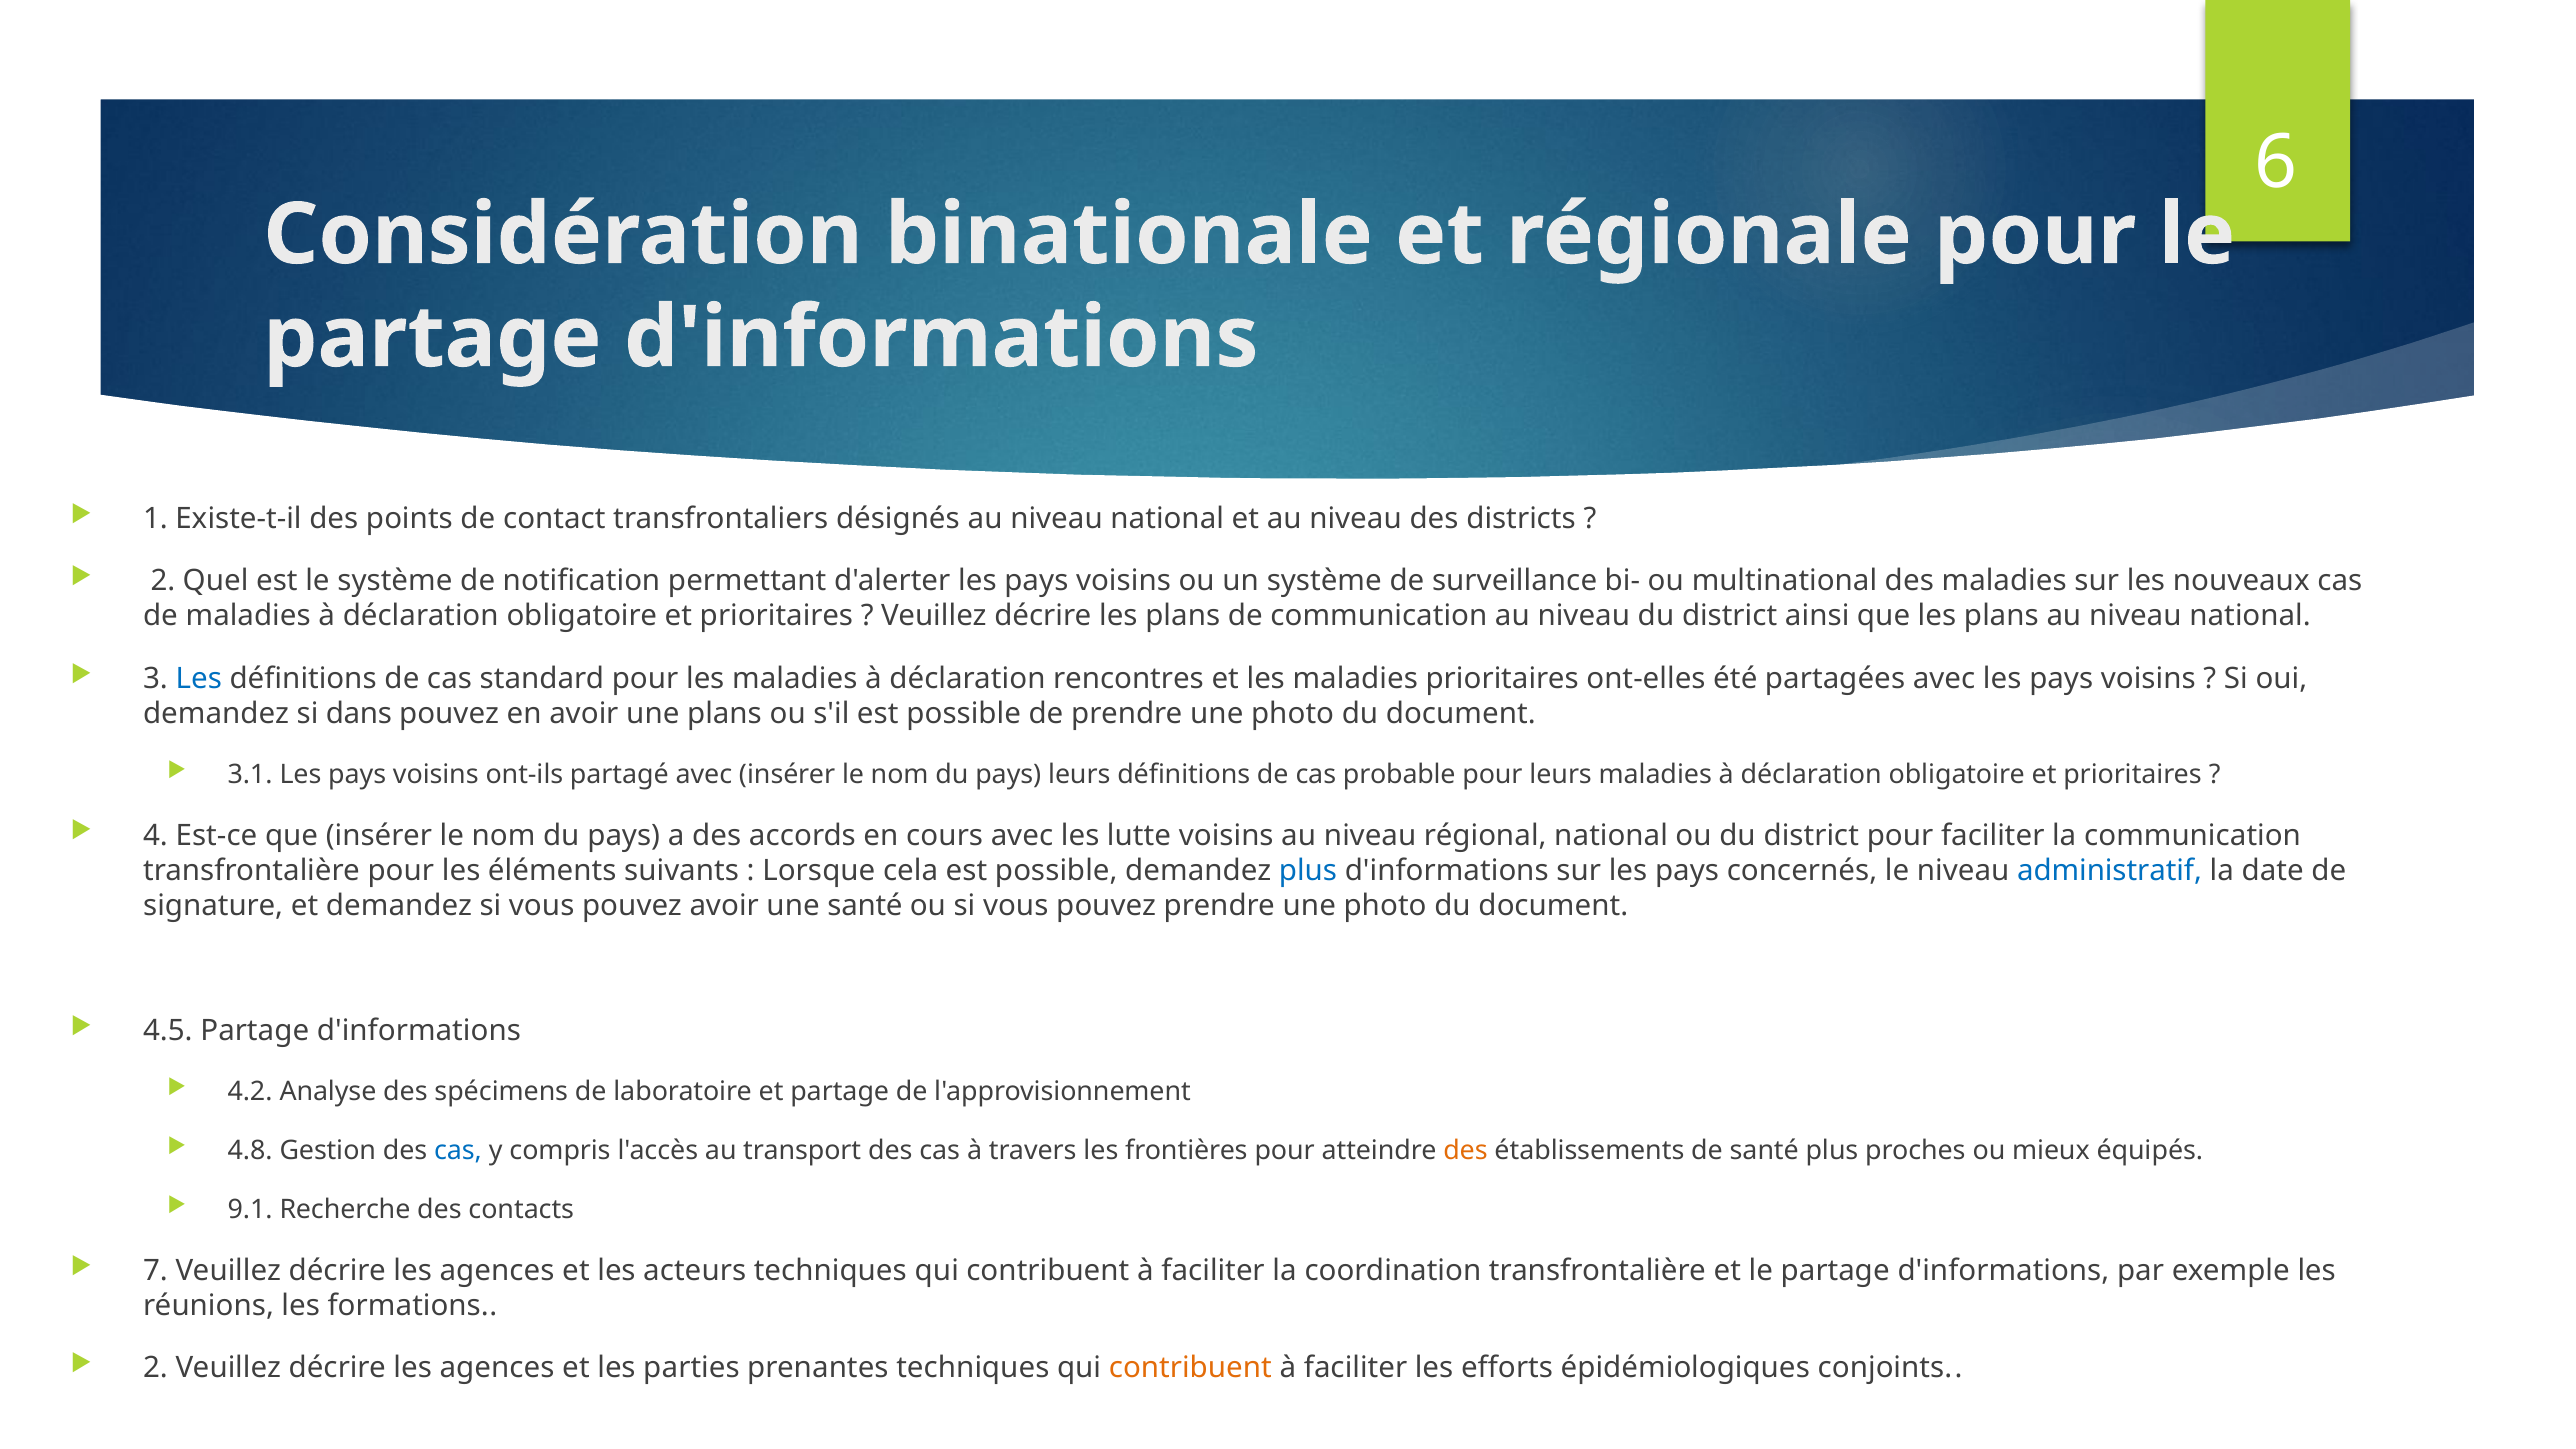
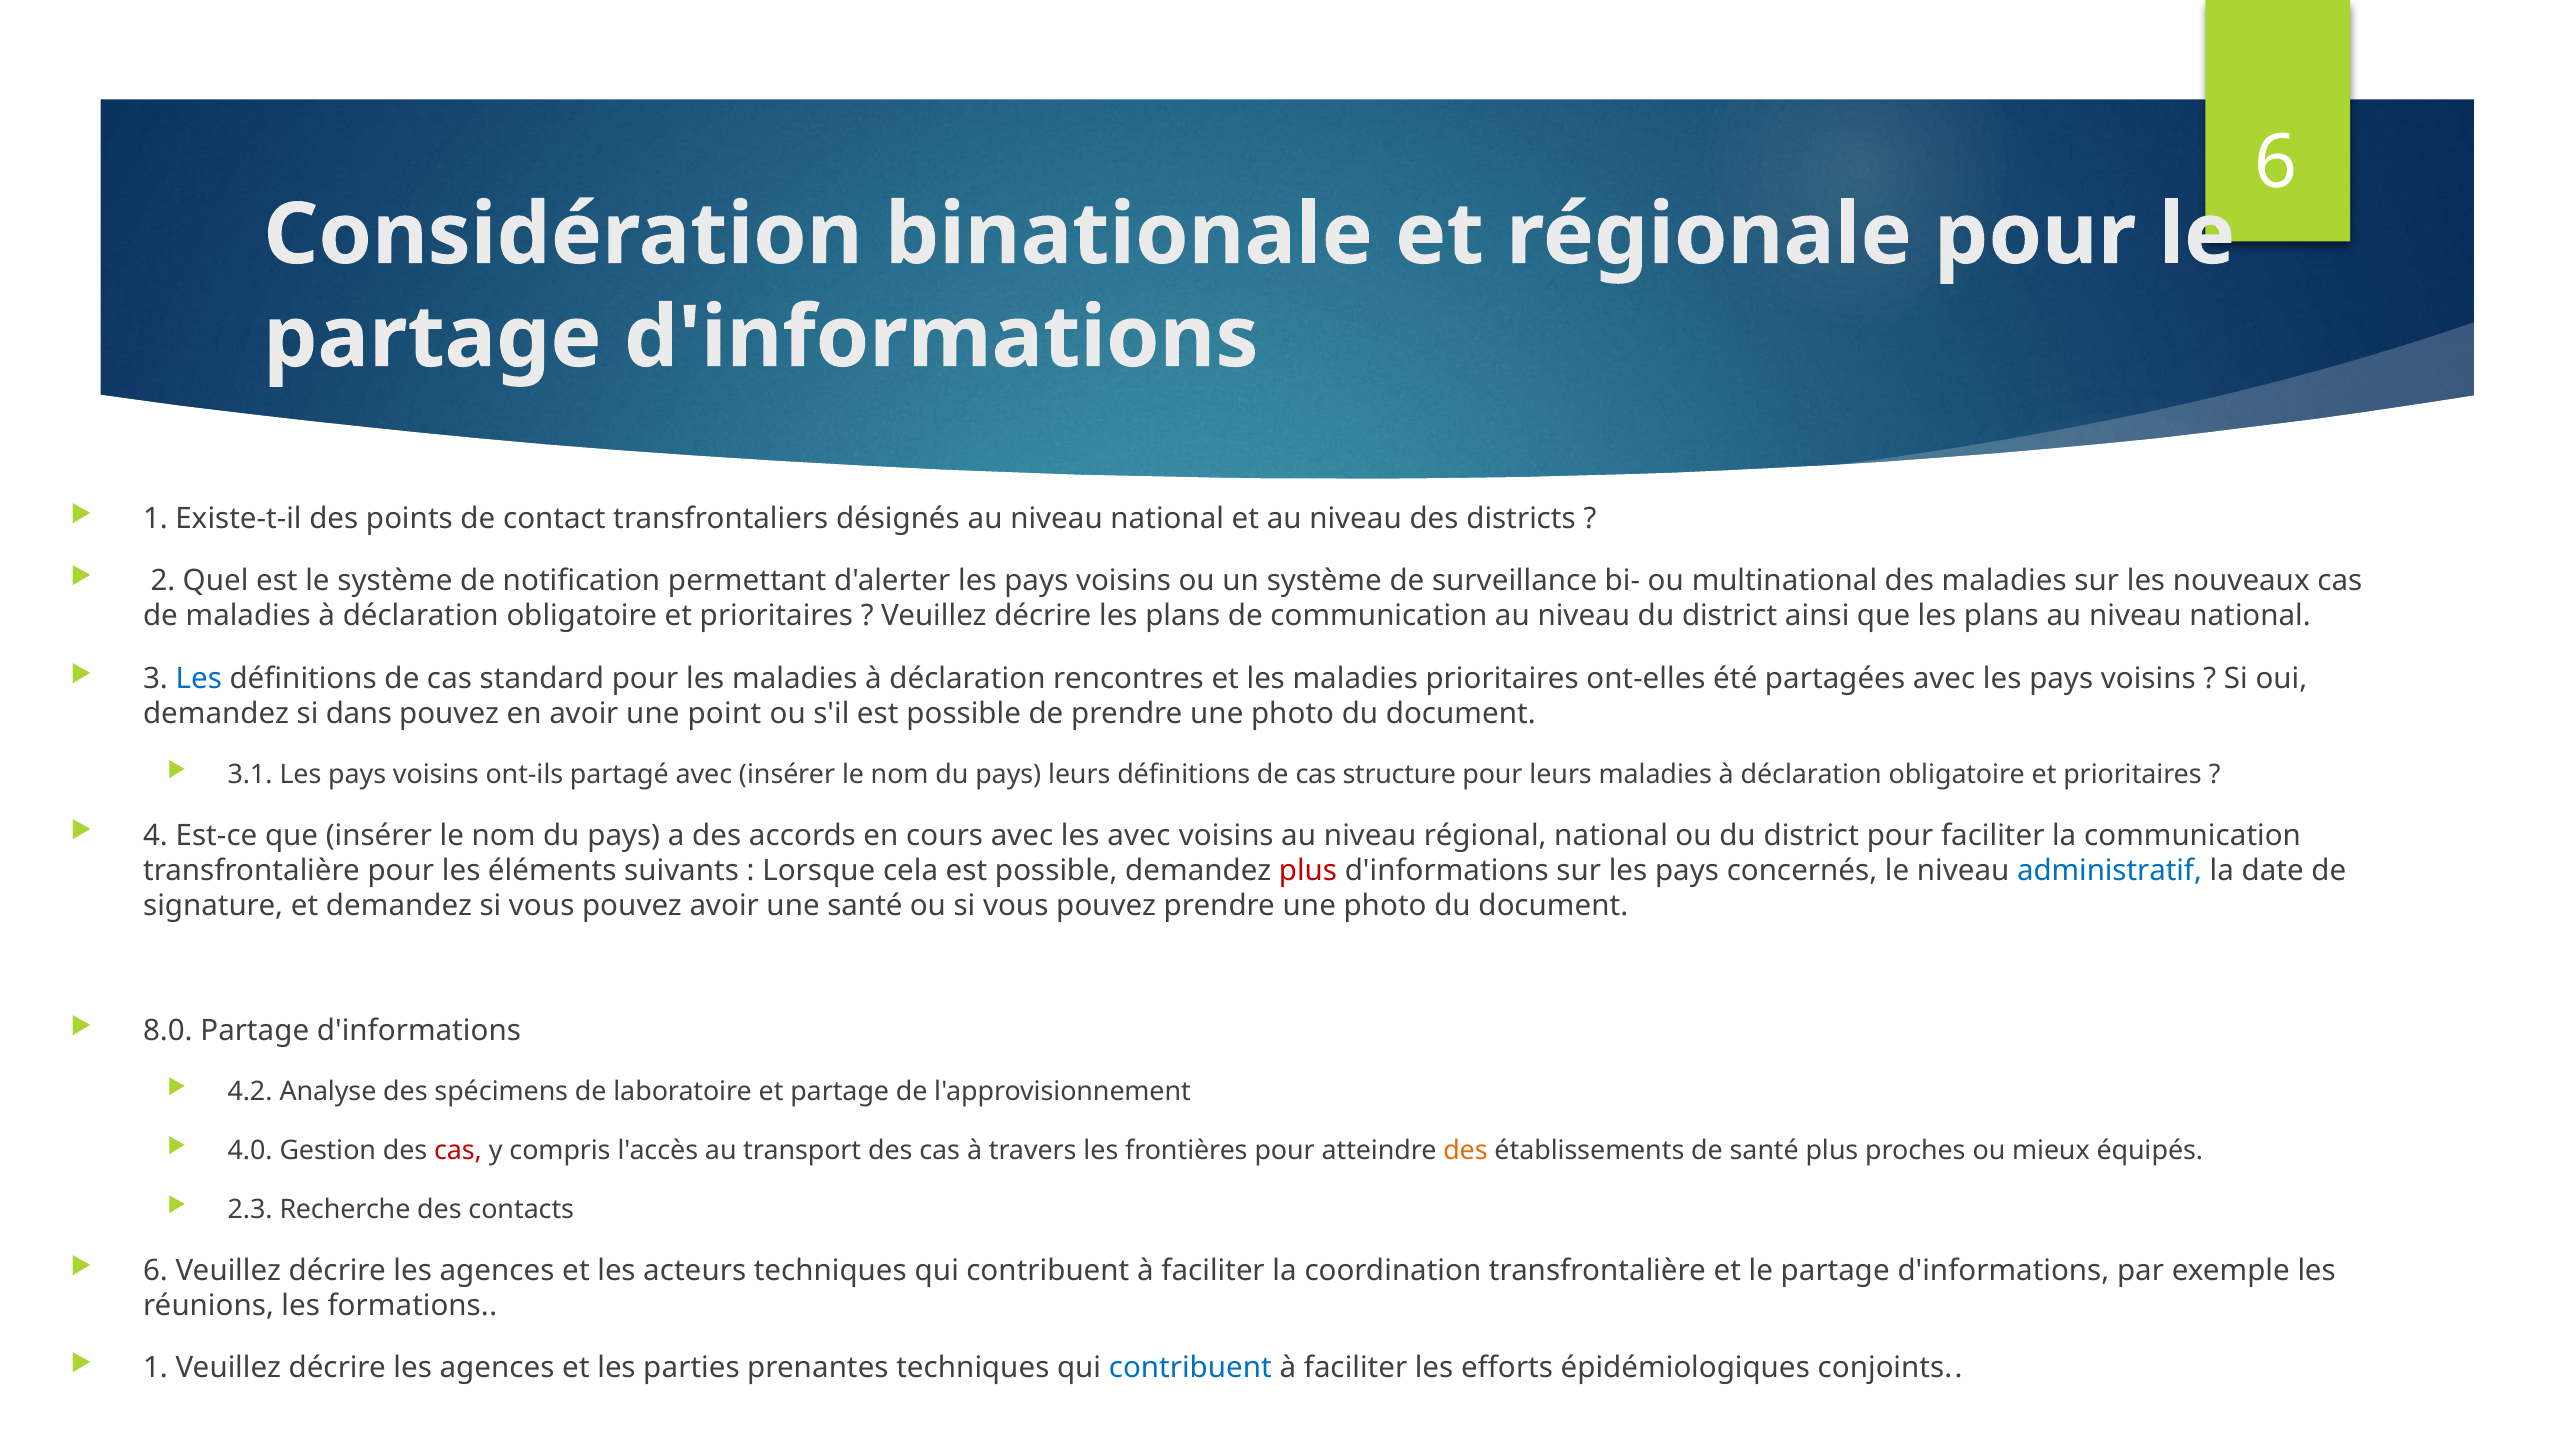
une plans: plans -> point (724, 714)
probable: probable -> structure (1399, 774)
les lutte: lutte -> avec (1139, 835)
plus colour: blue -> red (1308, 871)
4.5: 4.5 -> 8.0 (168, 1031)
4.8: 4.8 -> 4.0 (250, 1150)
cas colour: blue -> red (458, 1150)
9.1: 9.1 -> 2.3 (250, 1210)
7: 7 -> 6 (156, 1270)
2: 2 -> 1 (156, 1368)
contribuent colour: orange -> blue (1190, 1368)
